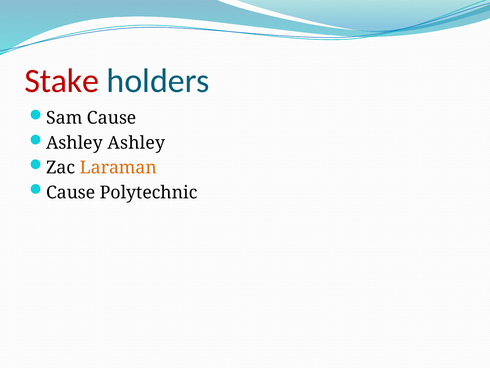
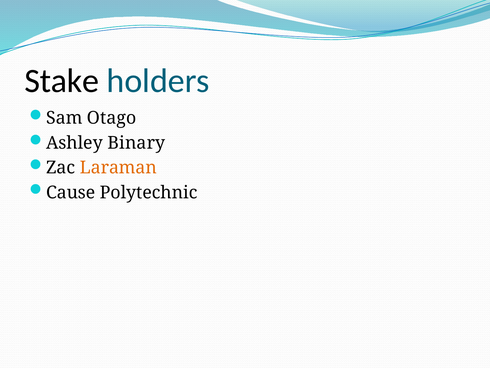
Stake colour: red -> black (62, 81)
Sam Cause: Cause -> Otago (112, 118)
Ashley Ashley: Ashley -> Binary (136, 143)
